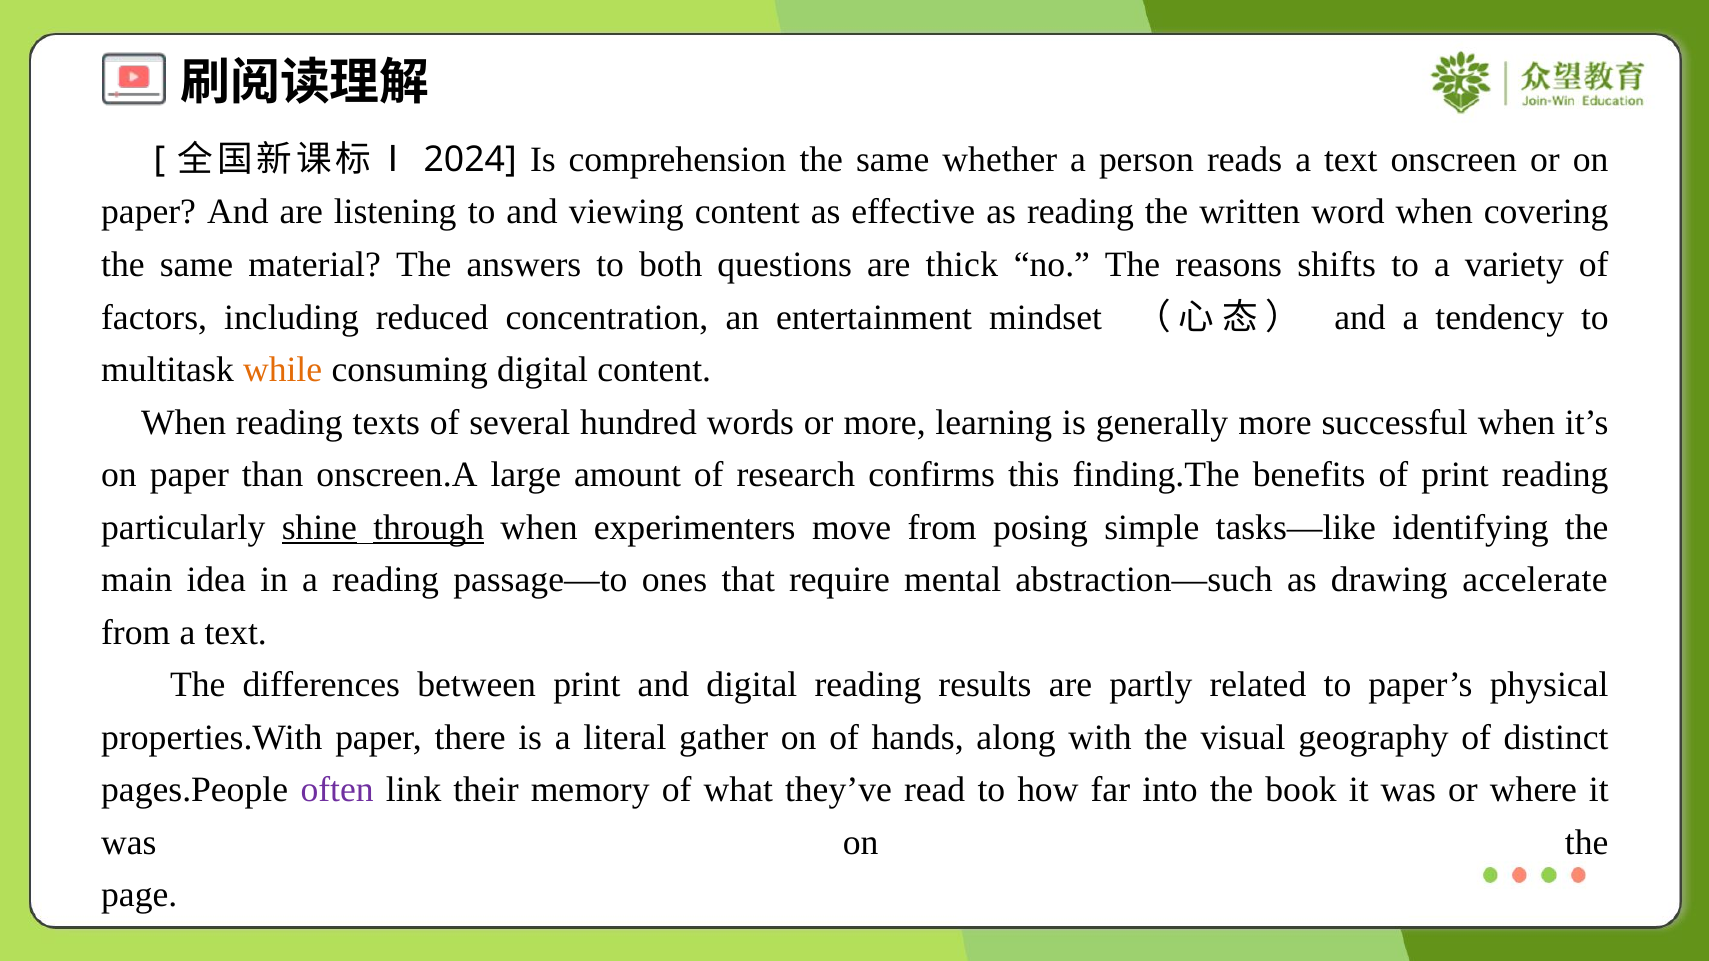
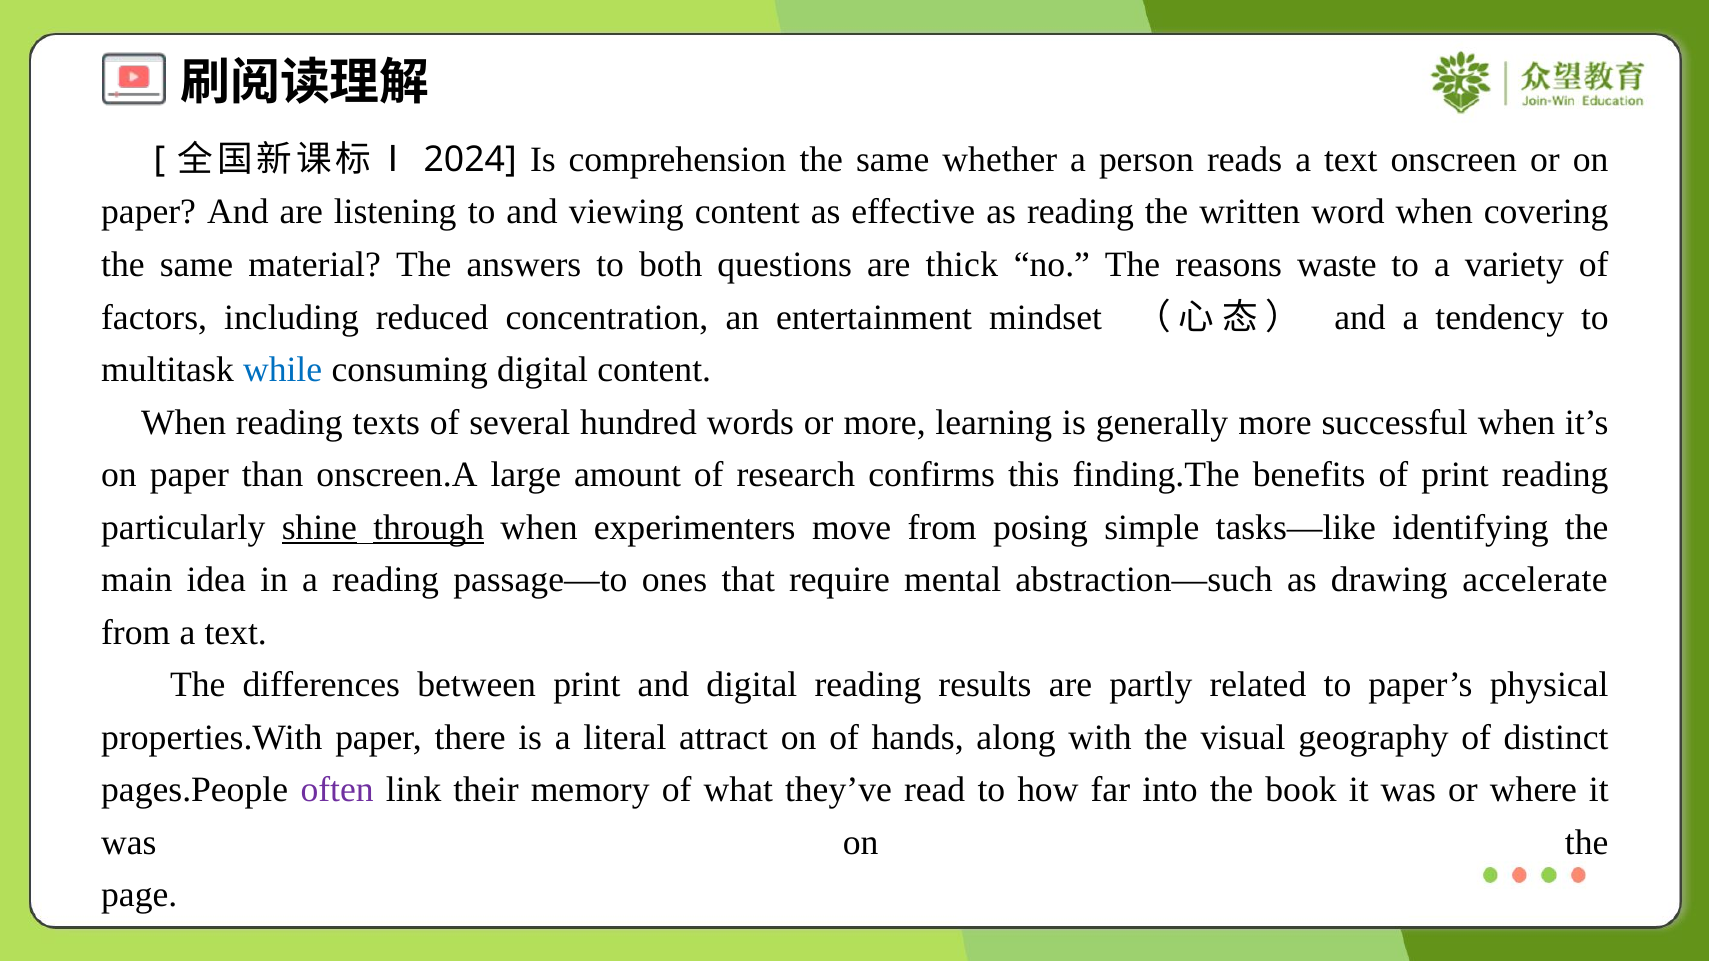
shifts: shifts -> waste (1337, 265)
while colour: orange -> blue (283, 370)
gather: gather -> attract (724, 738)
